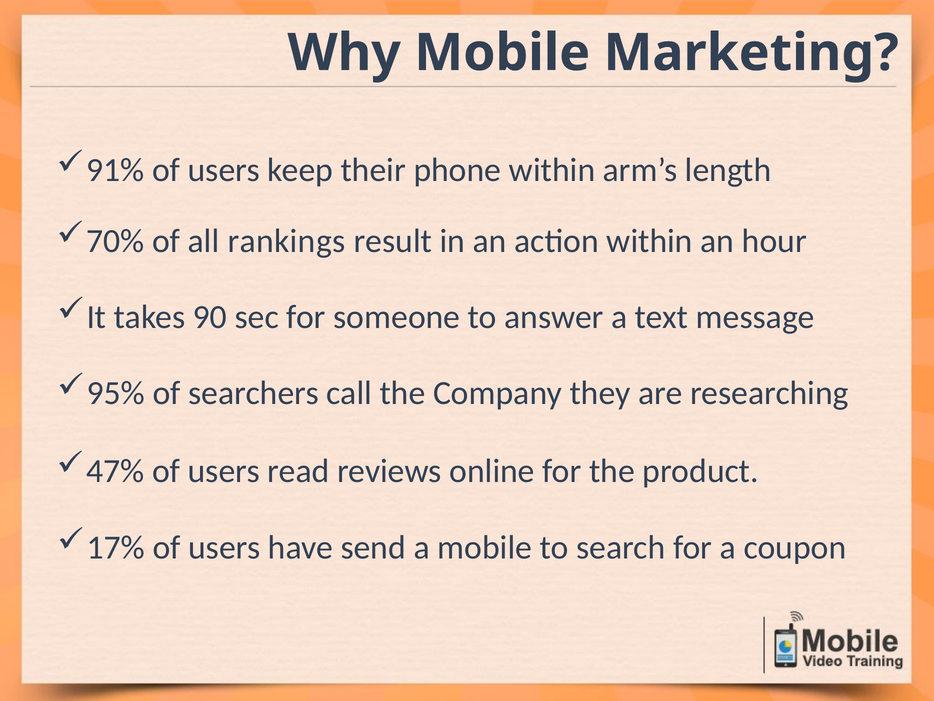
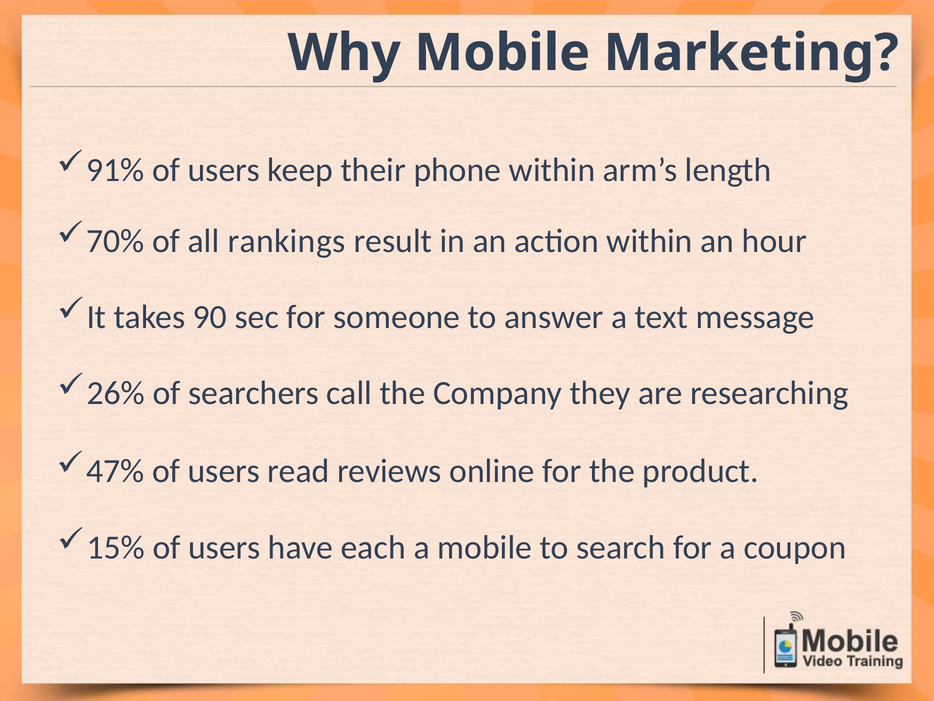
95%: 95% -> 26% (116, 393)
17%: 17% -> 15% (116, 547)
send: send -> each (373, 547)
